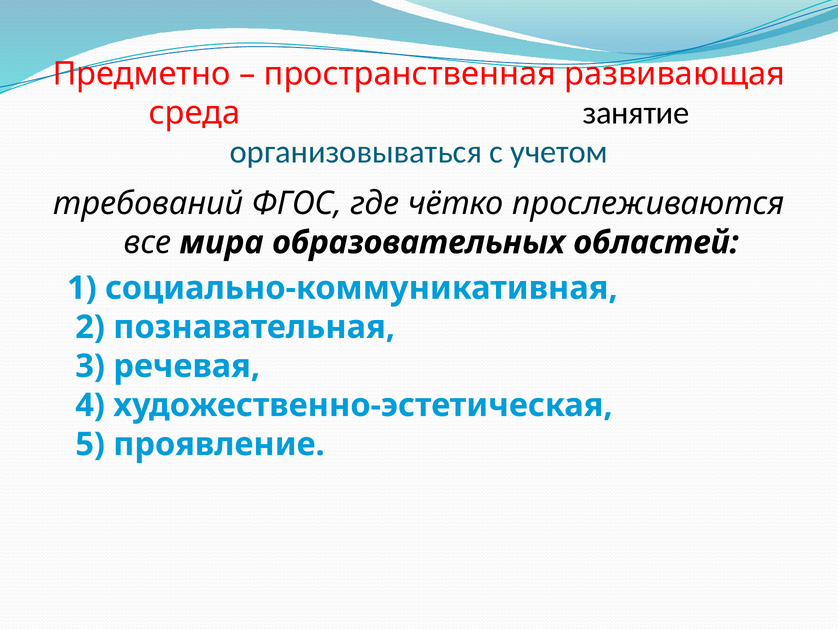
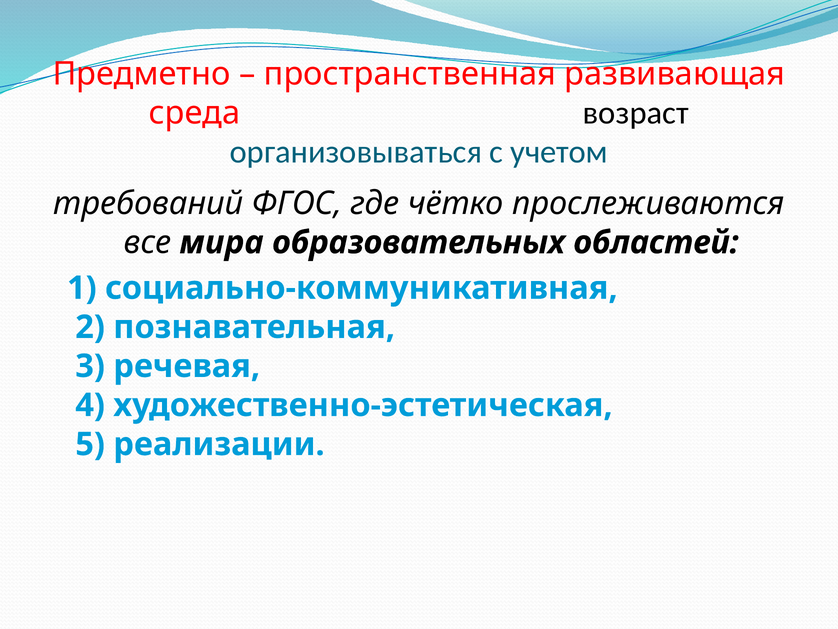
занятие: занятие -> возраст (636, 113)
проявление: проявление -> реализации (219, 444)
